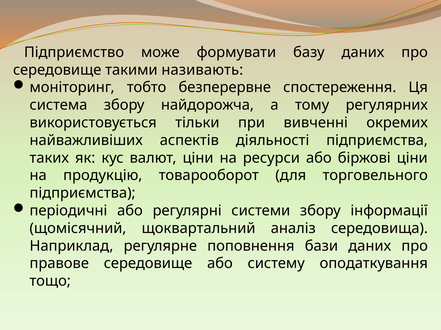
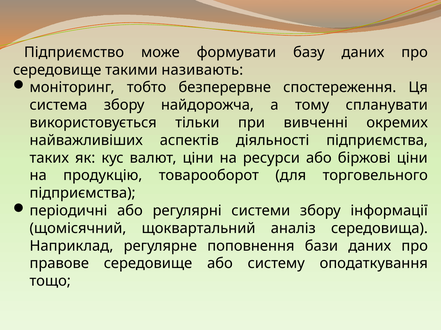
регулярних: регулярних -> спланувати (387, 105)
